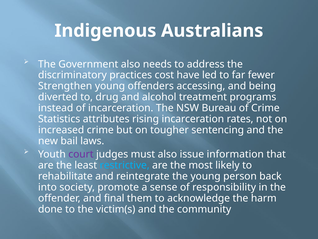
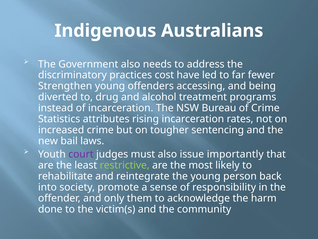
information: information -> importantly (235, 154)
restrictive colour: light blue -> light green (125, 165)
final: final -> only (114, 198)
